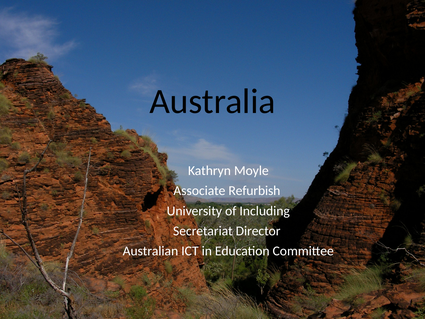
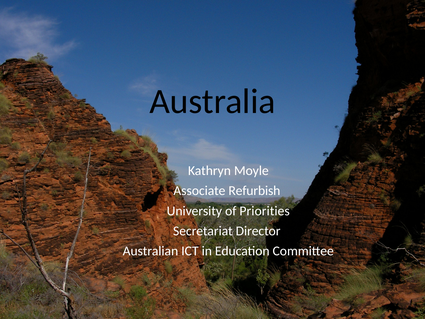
Including: Including -> Priorities (265, 211)
